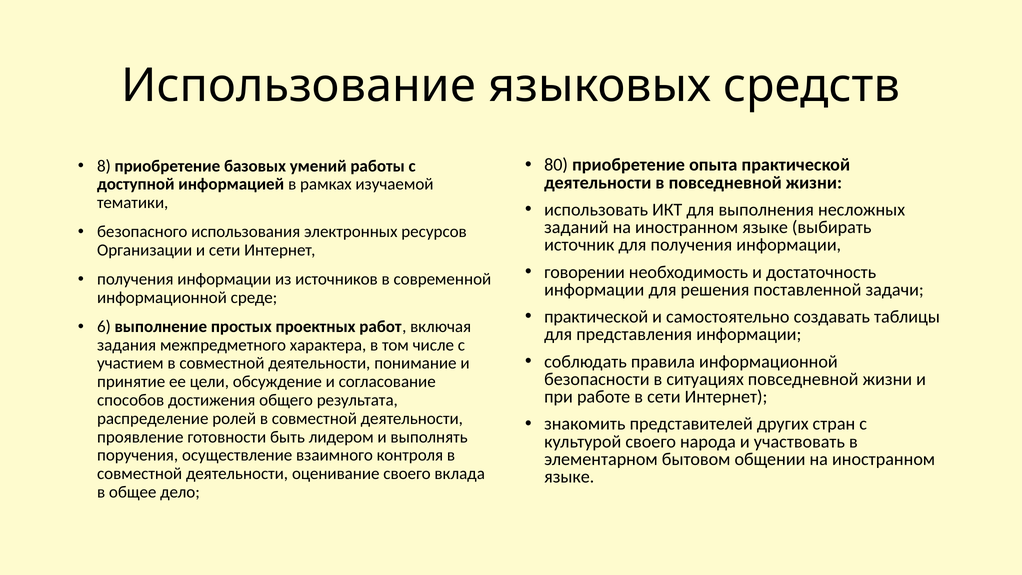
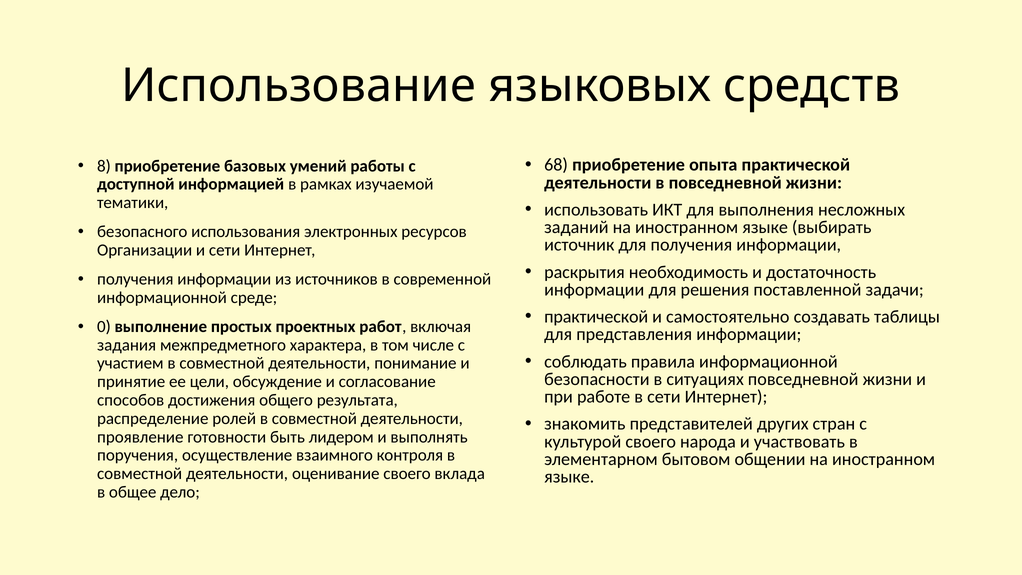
80: 80 -> 68 (556, 165)
говорении: говорении -> раскрытия (584, 272)
6: 6 -> 0 (104, 327)
